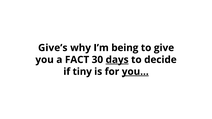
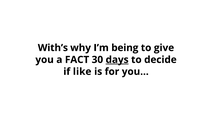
Give’s: Give’s -> With’s (53, 48)
tiny: tiny -> like (82, 72)
you… underline: present -> none (135, 72)
